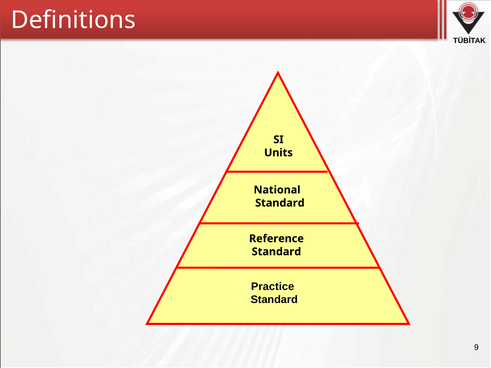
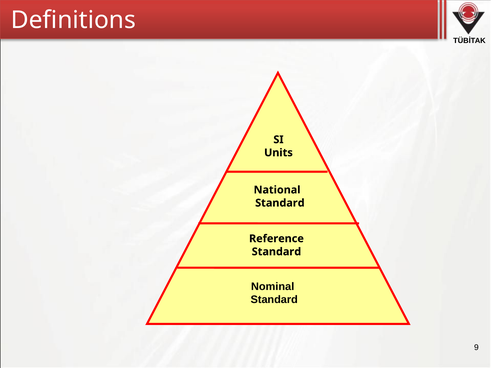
Practice: Practice -> Nominal (273, 287)
